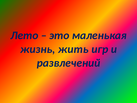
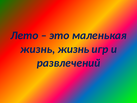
жизнь жить: жить -> жизнь (73, 49)
